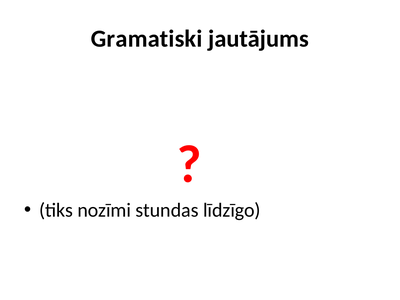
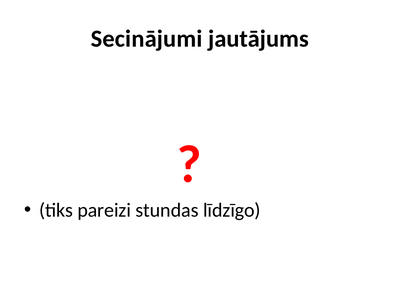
Gramatiski: Gramatiski -> Secinājumi (147, 39)
nozīmi: nozīmi -> pareizi (104, 210)
